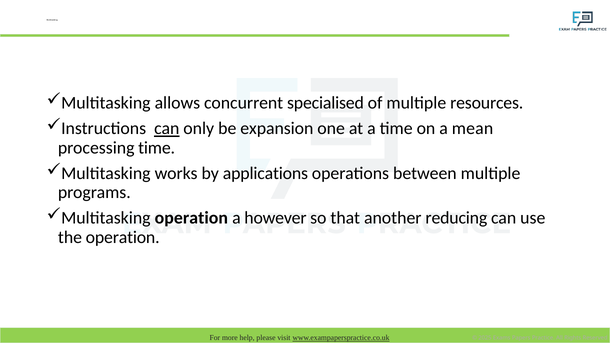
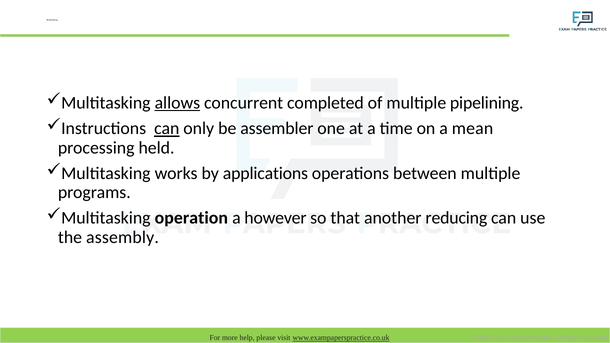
allows underline: none -> present (177, 103)
specialised: specialised -> completed (325, 103)
resources: resources -> pipelining (487, 103)
expansion: expansion -> assembler (277, 129)
processing time: time -> held (157, 148)
the operation: operation -> assembly (123, 237)
